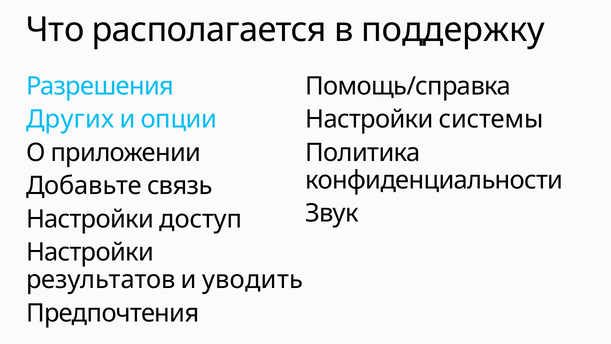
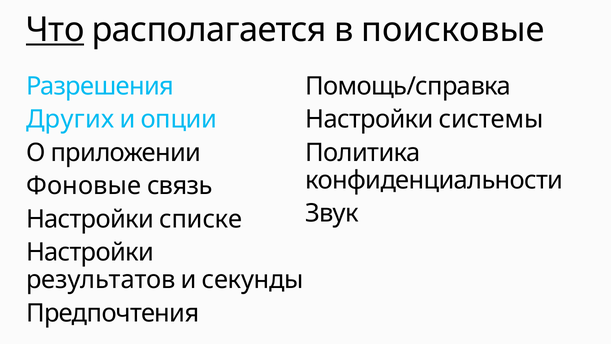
Что underline: none -> present (55, 30)
поддержку: поддержку -> поисковые (453, 30)
Добавьте: Добавьте -> Фоновые (84, 186)
доступ: доступ -> списке (201, 219)
уводить: уводить -> секунды (253, 280)
